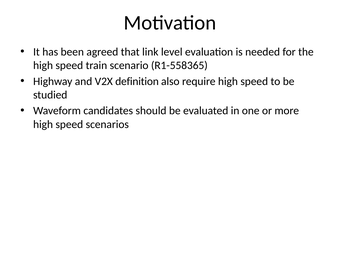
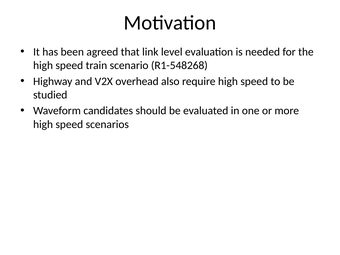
R1-558365: R1-558365 -> R1-548268 (179, 65)
definition: definition -> overhead (137, 81)
